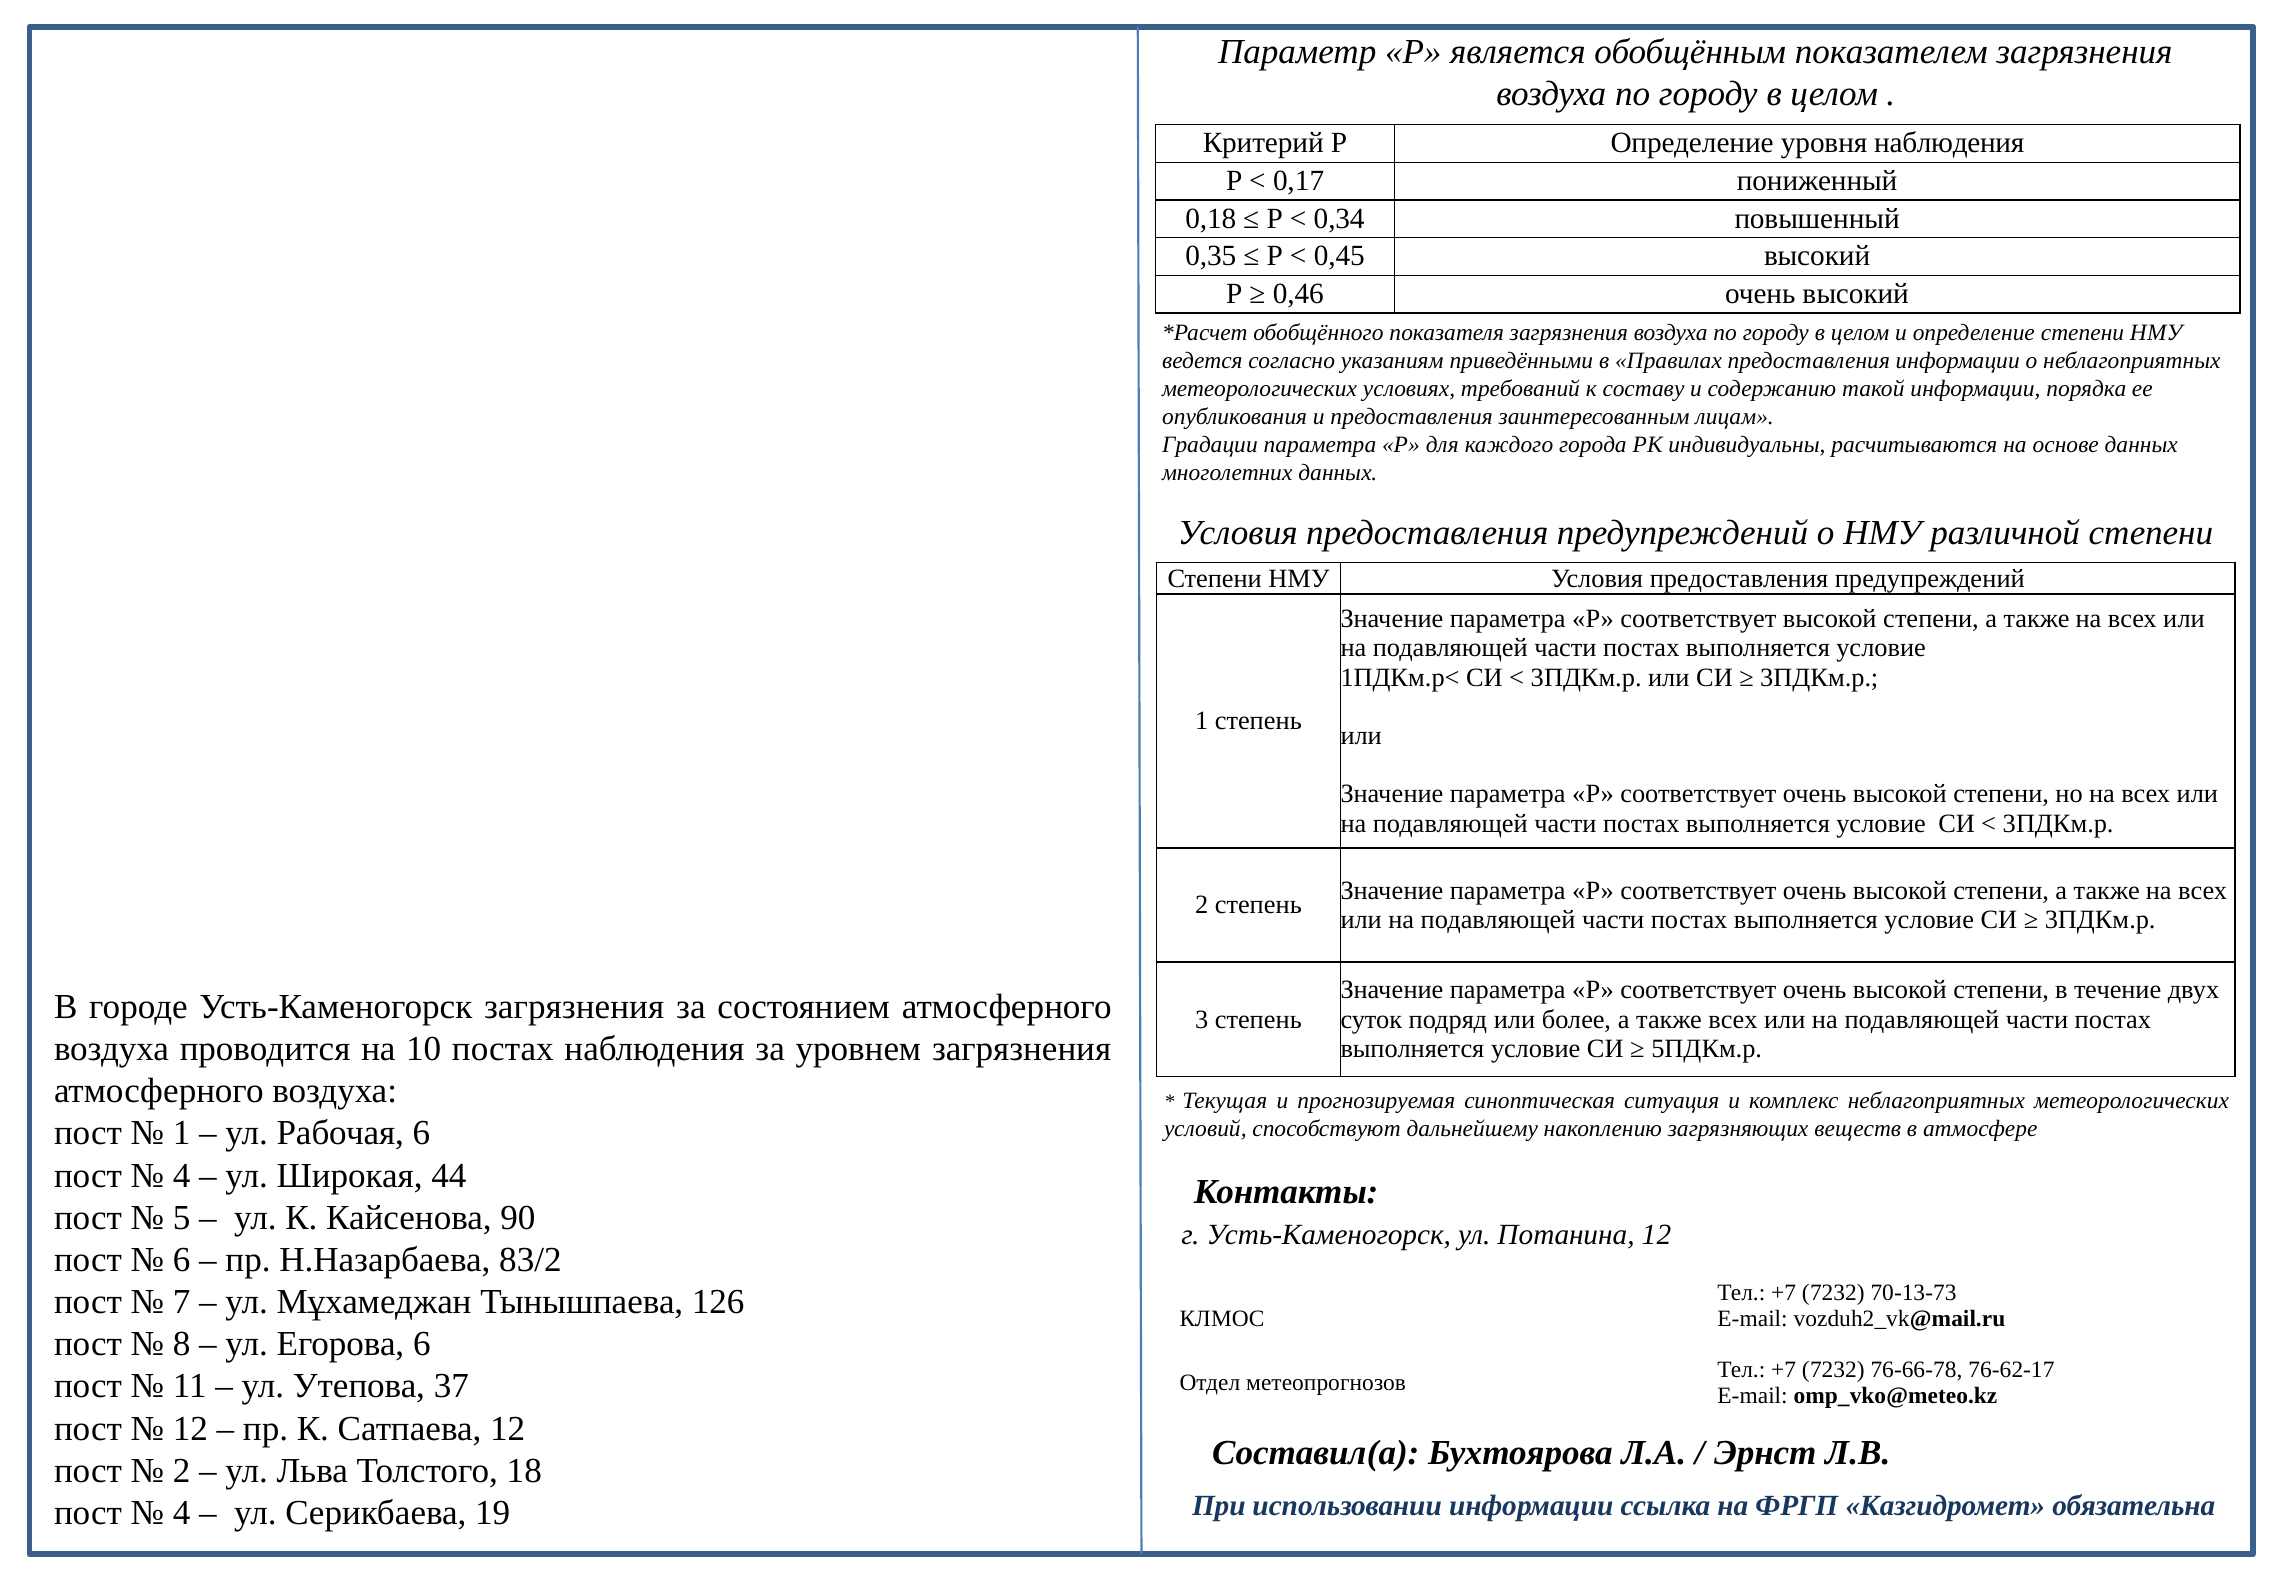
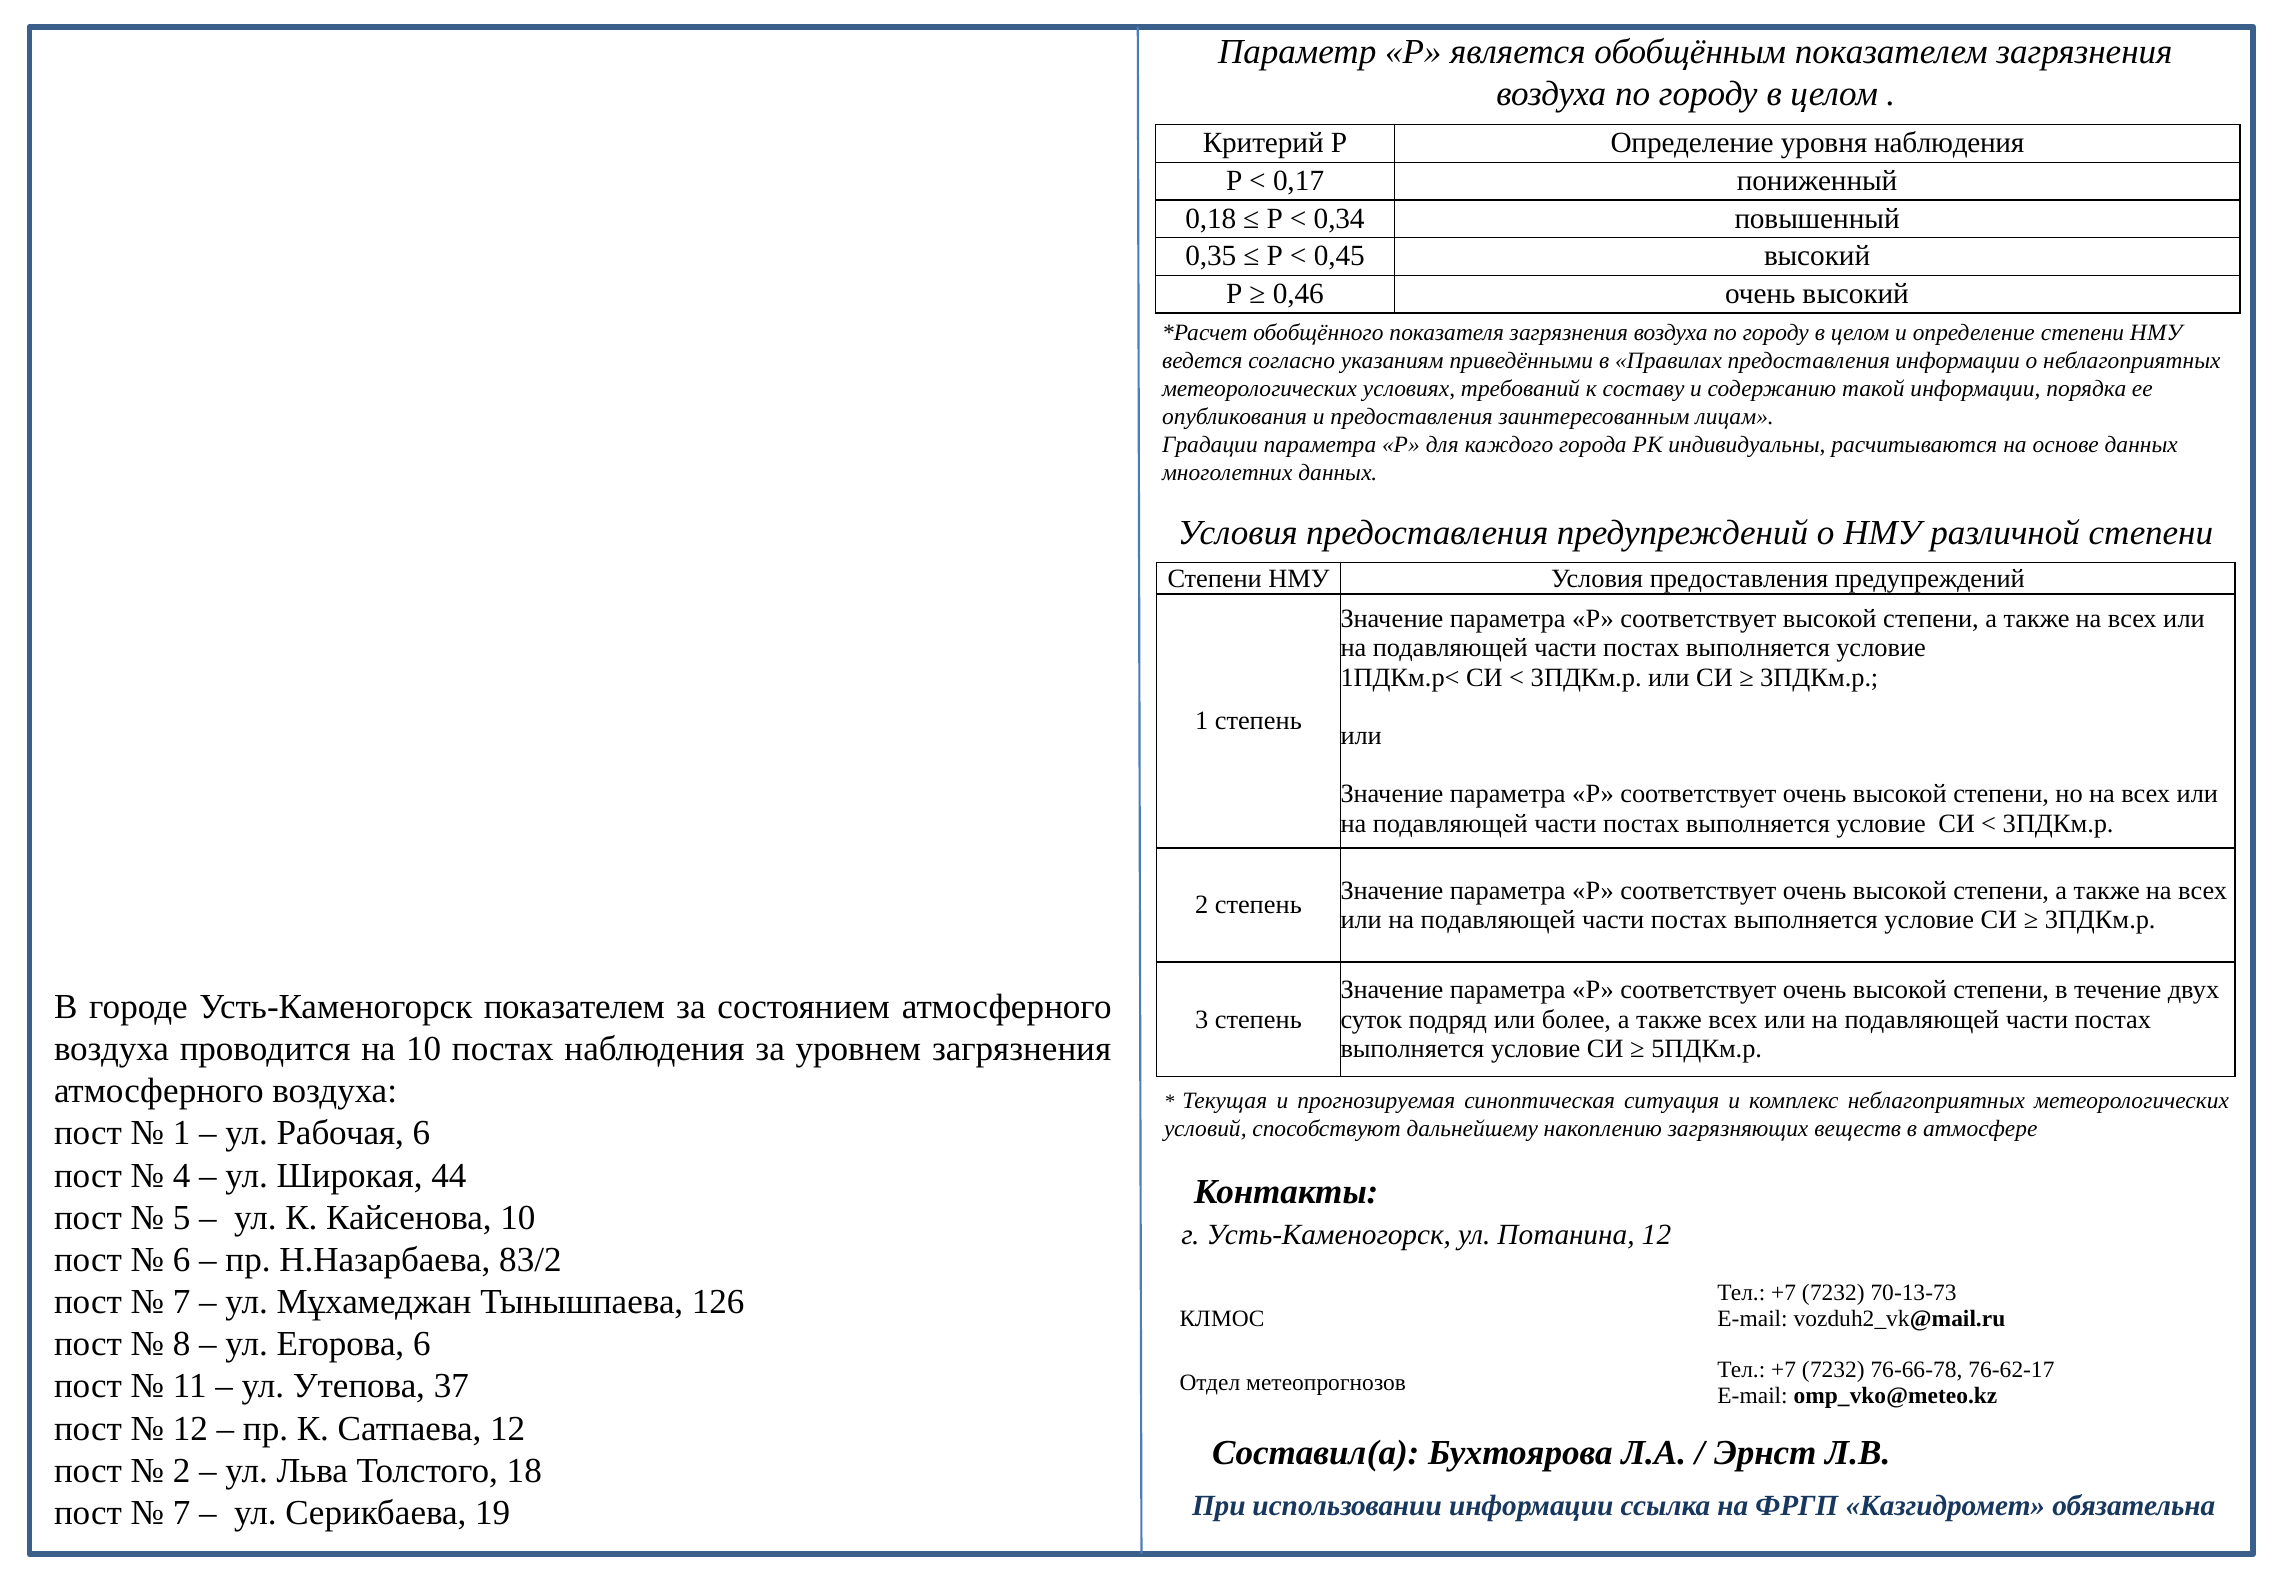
Усть-Каменогорск загрязнения: загрязнения -> показателем (574, 1007)
Кайсенова 90: 90 -> 10 (518, 1217)
4: 4 -> 7 (182, 1512)
